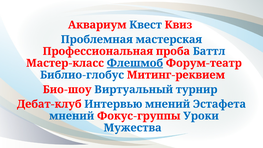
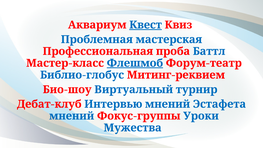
Квест underline: none -> present (146, 25)
